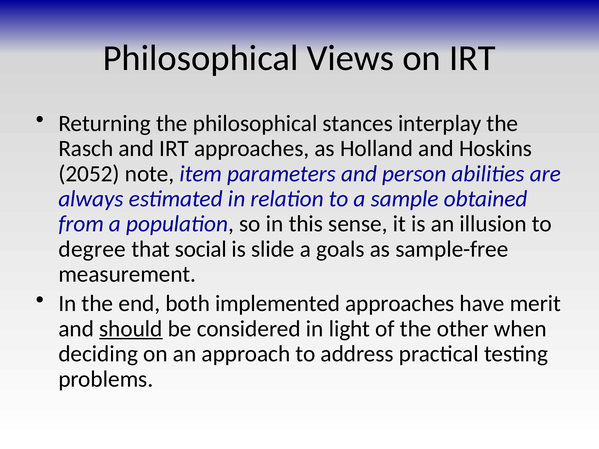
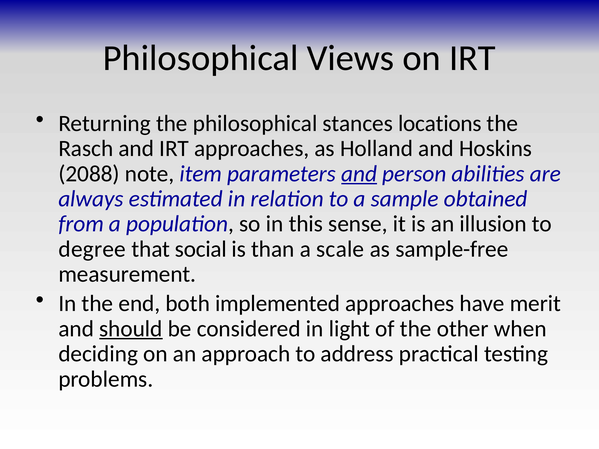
interplay: interplay -> locations (440, 123)
2052: 2052 -> 2088 (89, 174)
and underline: none -> present (359, 174)
slide: slide -> than (273, 249)
goals: goals -> scale (340, 249)
